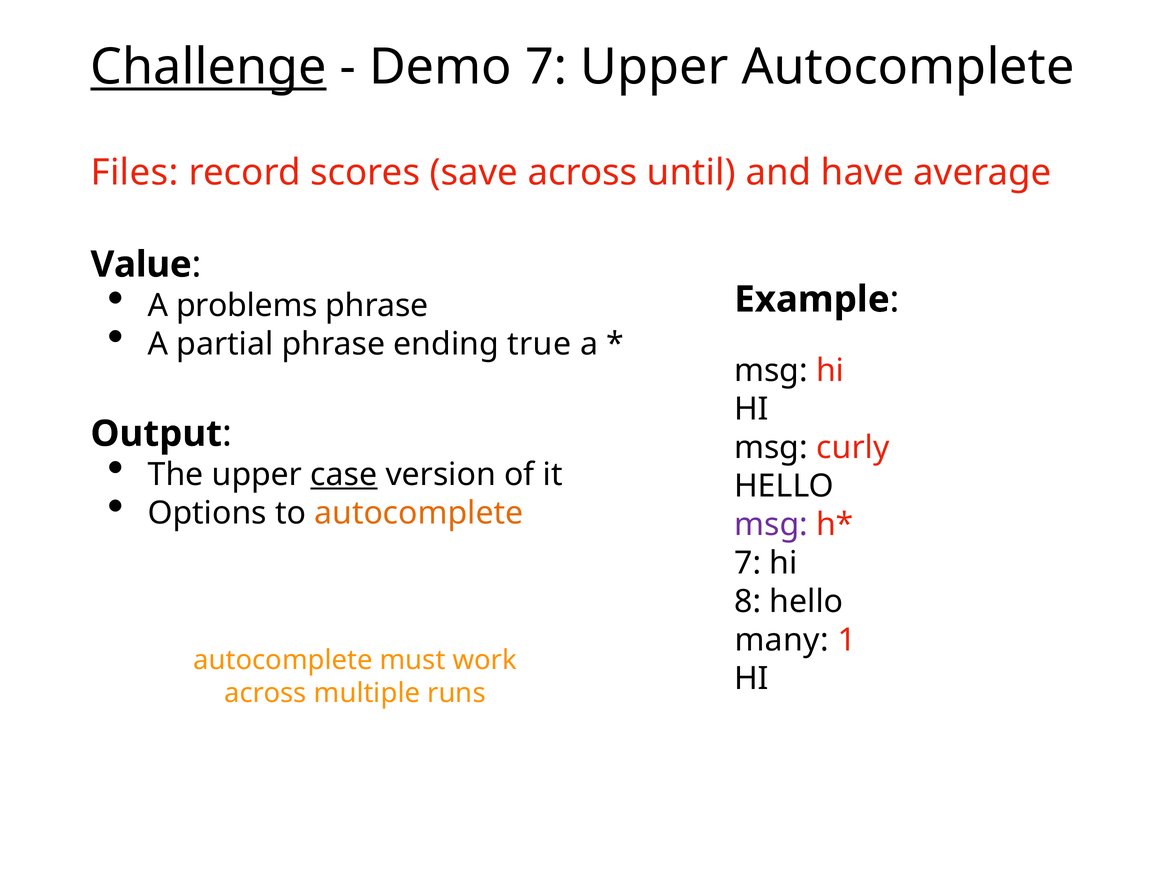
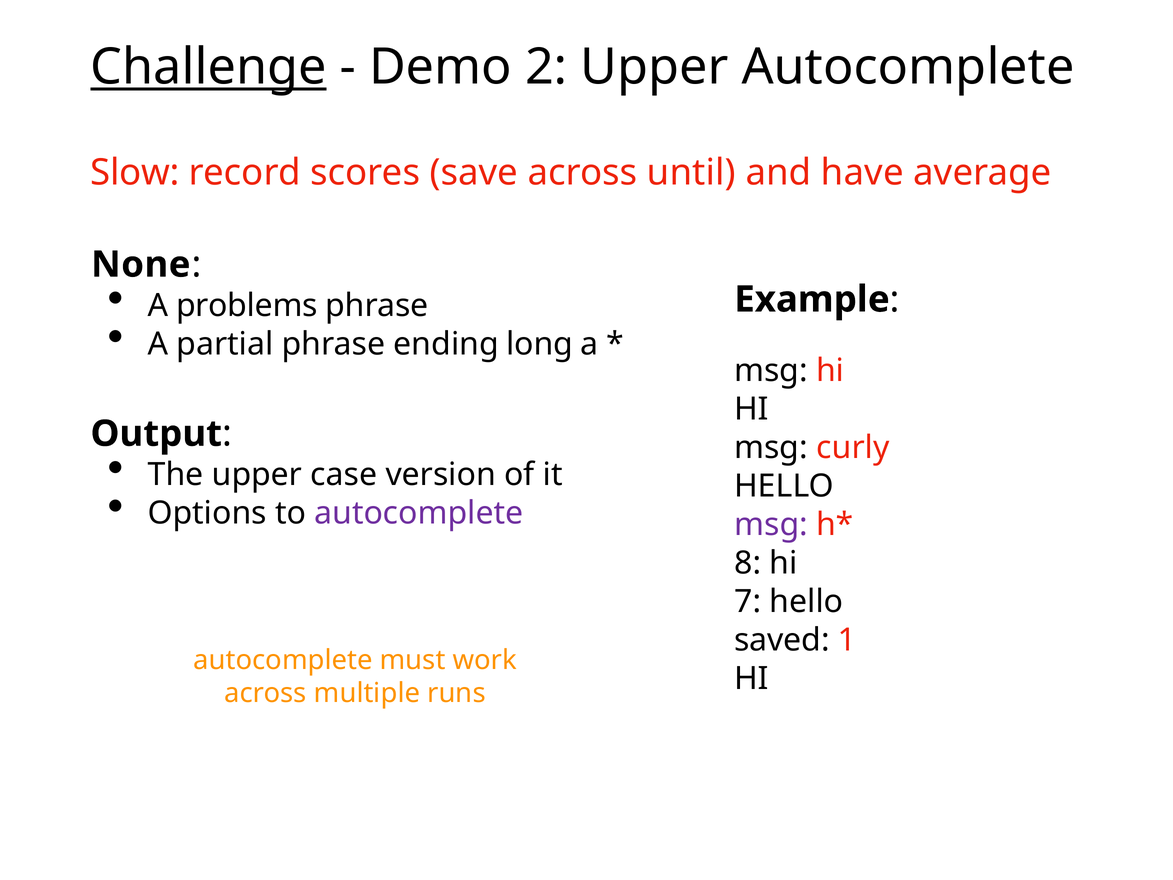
Demo 7: 7 -> 2 (546, 67)
Files: Files -> Slow (135, 172)
Value: Value -> None (141, 264)
true: true -> long (540, 344)
case underline: present -> none (344, 475)
autocomplete colour: orange -> purple (419, 513)
7: 7 -> 8 (748, 563)
8: 8 -> 7 (748, 602)
many: many -> saved (782, 640)
